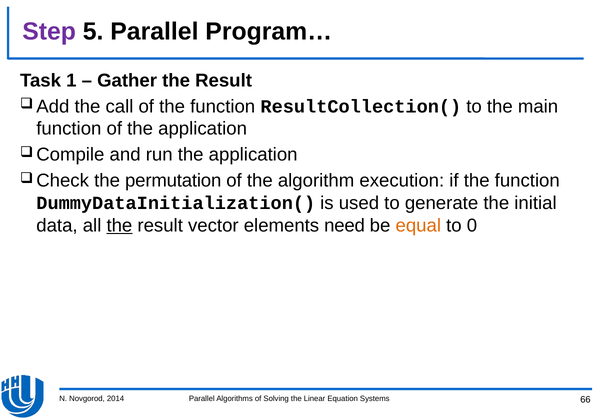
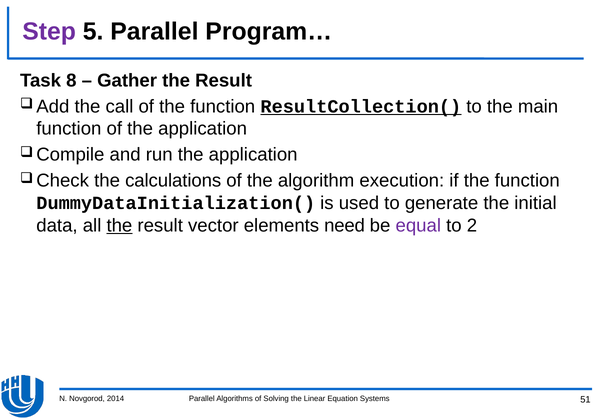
1: 1 -> 8 (71, 81)
ResultCollection( underline: none -> present (361, 107)
permutation: permutation -> calculations (173, 181)
equal colour: orange -> purple (418, 226)
0: 0 -> 2 (472, 226)
66: 66 -> 51 (585, 400)
